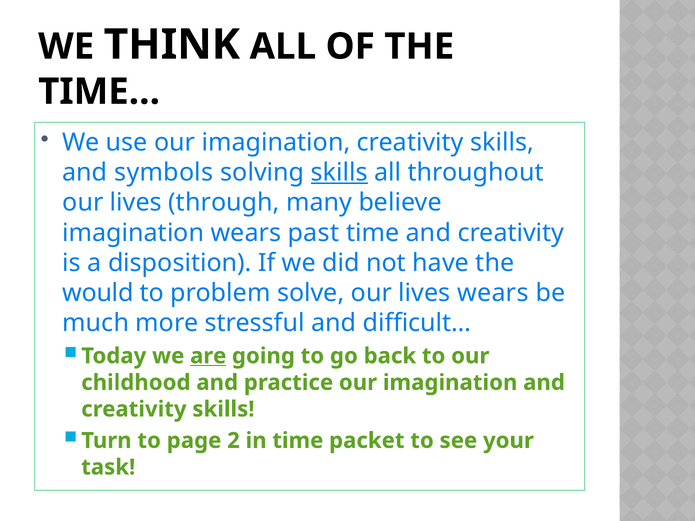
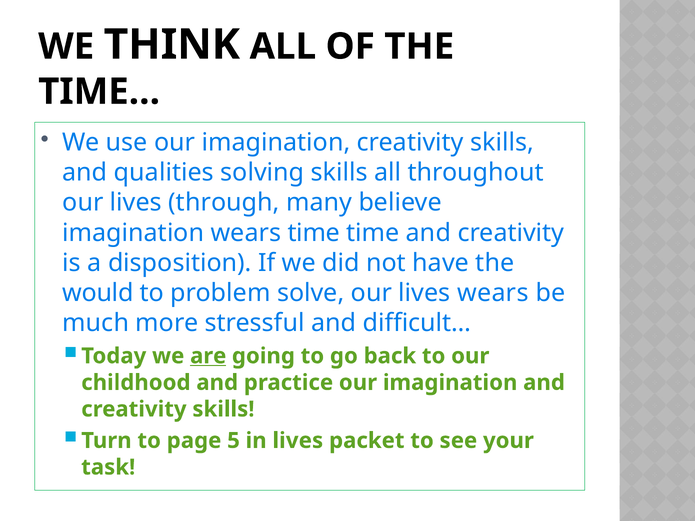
symbols: symbols -> qualities (164, 173)
skills underline: present -> none (339, 173)
wears past: past -> time (314, 233)
2: 2 -> 5 (234, 441)
in time: time -> lives (298, 441)
